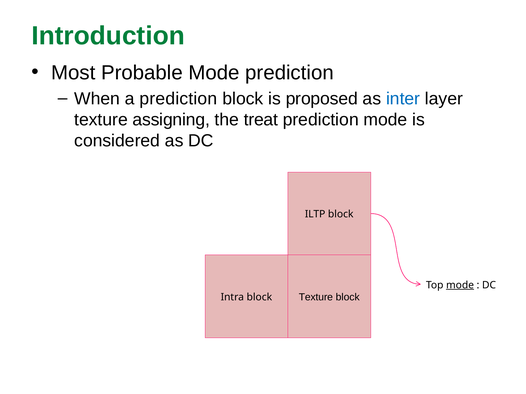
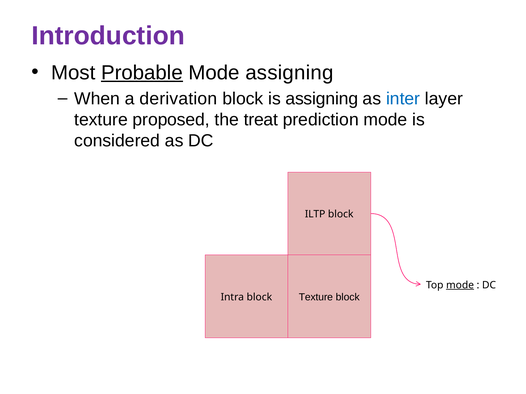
Introduction colour: green -> purple (108, 36)
Probable underline: none -> present (142, 73)
Mode prediction: prediction -> assigning (289, 73)
a prediction: prediction -> derivation (178, 99)
is proposed: proposed -> assigning (322, 99)
assigning: assigning -> proposed (171, 120)
